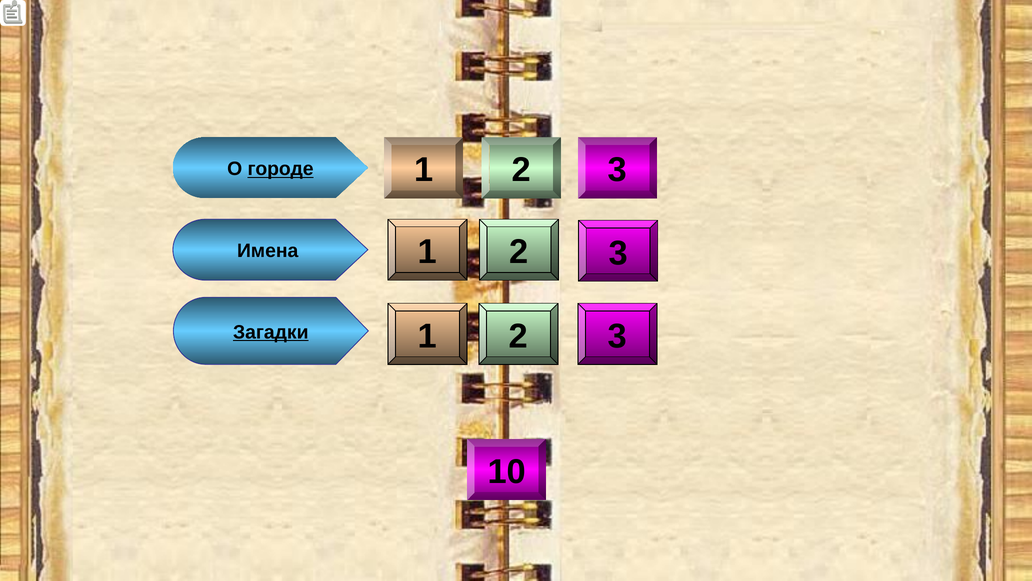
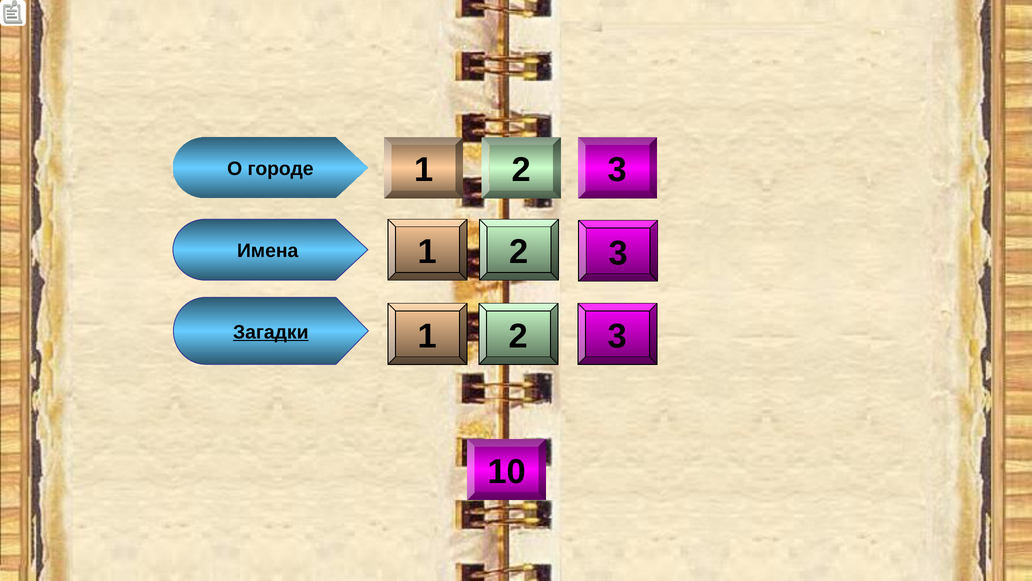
городе underline: present -> none (281, 169)
